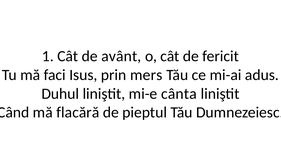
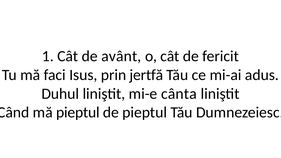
mers: mers -> jertfă (146, 75)
mă flacără: flacără -> pieptul (78, 112)
